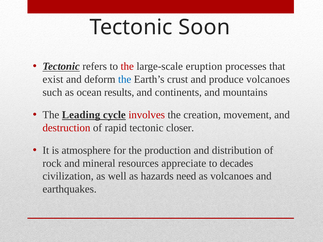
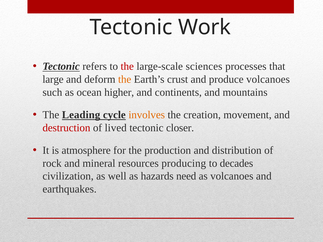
Soon: Soon -> Work (204, 27)
eruption: eruption -> sciences (204, 67)
exist: exist -> large (53, 79)
the colour: blue -> orange (125, 79)
results: results -> higher (119, 92)
involves colour: red -> orange (147, 115)
rapid: rapid -> lived (116, 128)
appreciate: appreciate -> producing (184, 163)
